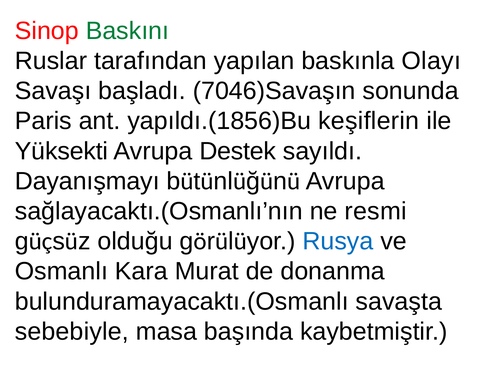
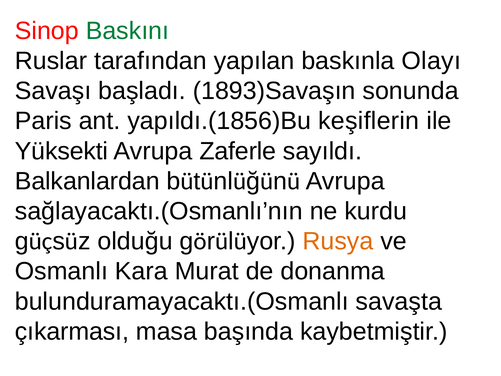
7046)Savaşın: 7046)Savaşın -> 1893)Savaşın (274, 91)
Destek: Destek -> Zaferle (238, 151)
Dayanışmayı: Dayanışmayı -> Balkanlardan (87, 181)
resmi: resmi -> kurdu (376, 211)
Rusya colour: blue -> orange (338, 241)
sebebiyle: sebebiyle -> çıkarması (72, 331)
